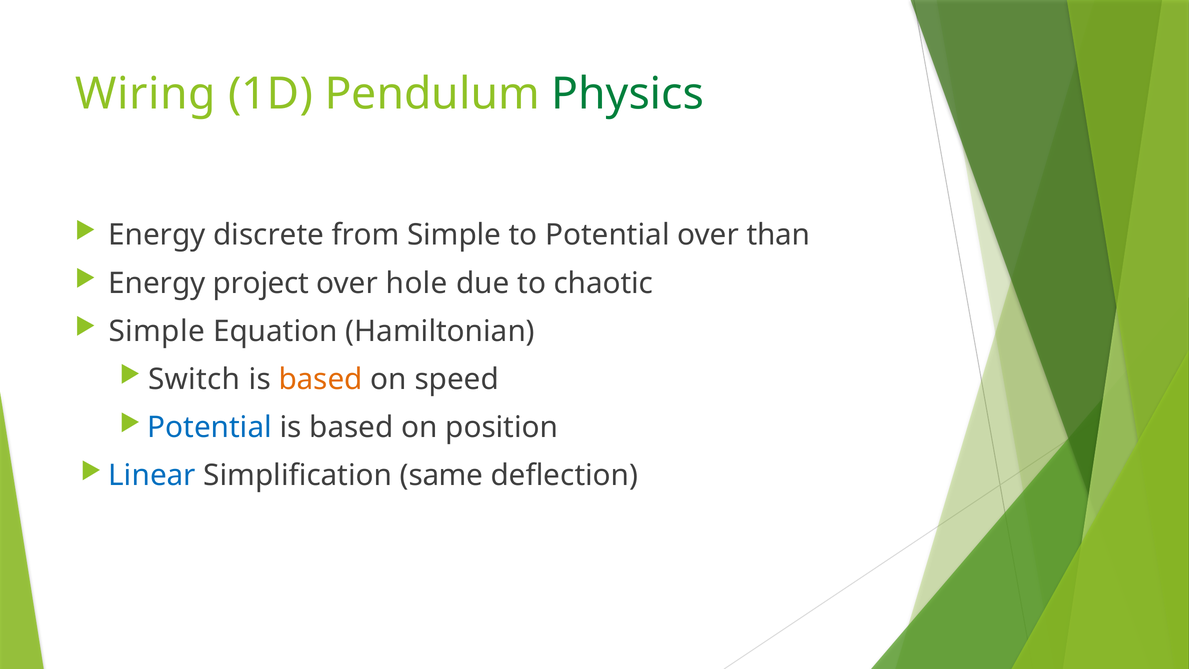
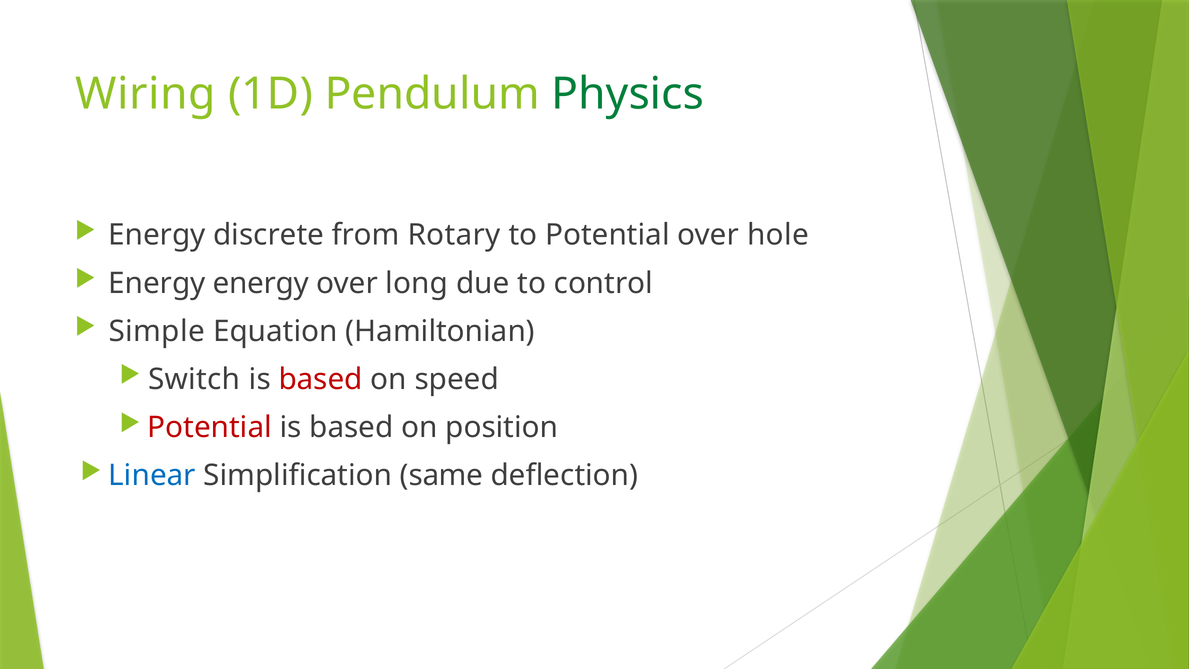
from Simple: Simple -> Rotary (454, 235)
than: than -> hole (778, 235)
Energy project: project -> energy (261, 283)
hole: hole -> long (417, 283)
chaotic: chaotic -> control (603, 283)
based colour: orange -> red (321, 379)
Potential colour: blue -> red (210, 427)
